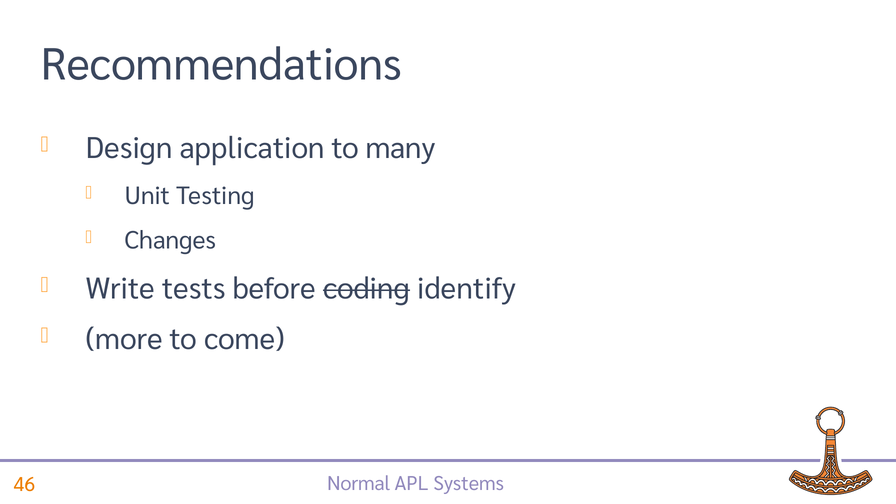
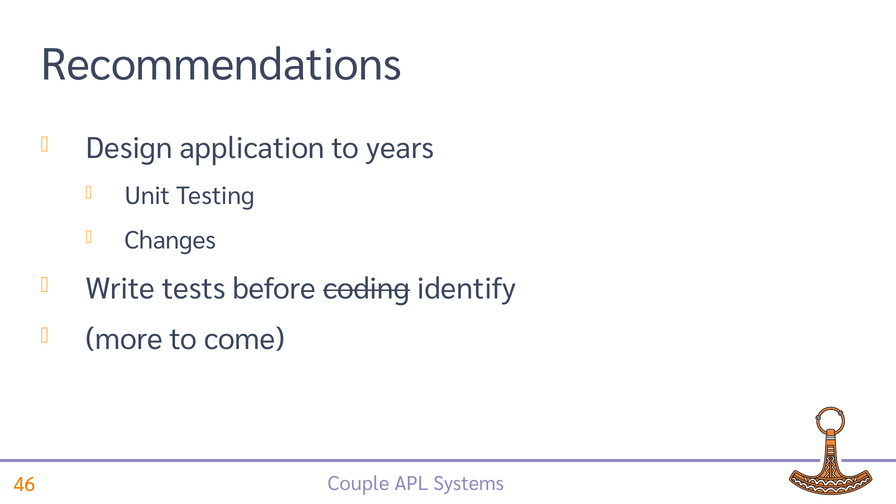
many: many -> years (400, 148)
Normal: Normal -> Couple (359, 484)
